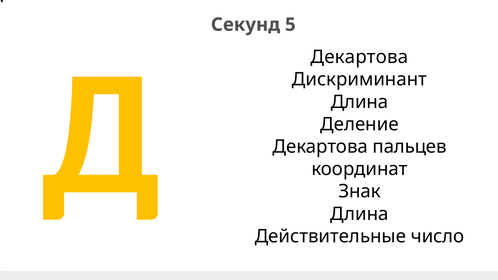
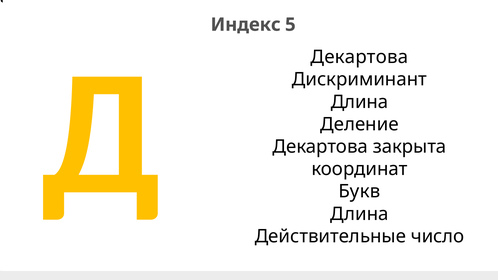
Секунд: Секунд -> Индекс (246, 25)
пальцев: пальцев -> закрыта (410, 147)
Знак: Знак -> Букв (359, 192)
